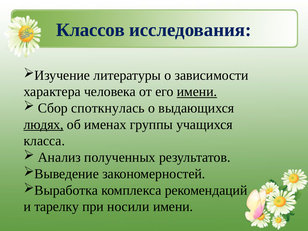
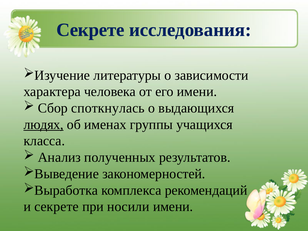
Классов: Классов -> Секрете (90, 30)
имени underline: present -> none (197, 92)
и тарелку: тарелку -> секрете (57, 207)
